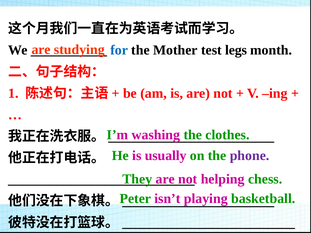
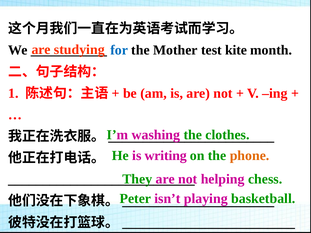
legs: legs -> kite (236, 50)
usually: usually -> writing (166, 156)
phone colour: purple -> orange (250, 156)
